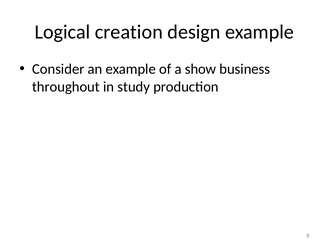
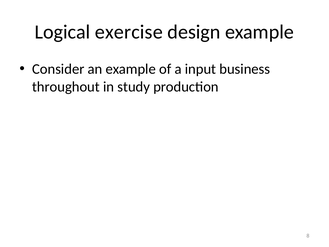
creation: creation -> exercise (129, 32)
show: show -> input (200, 69)
